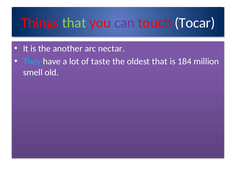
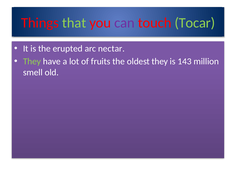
Tocar colour: white -> light green (195, 23)
another: another -> erupted (68, 49)
They colour: light blue -> light green (32, 61)
taste: taste -> fruits (101, 61)
oldest that: that -> they (160, 61)
184: 184 -> 143 (185, 61)
